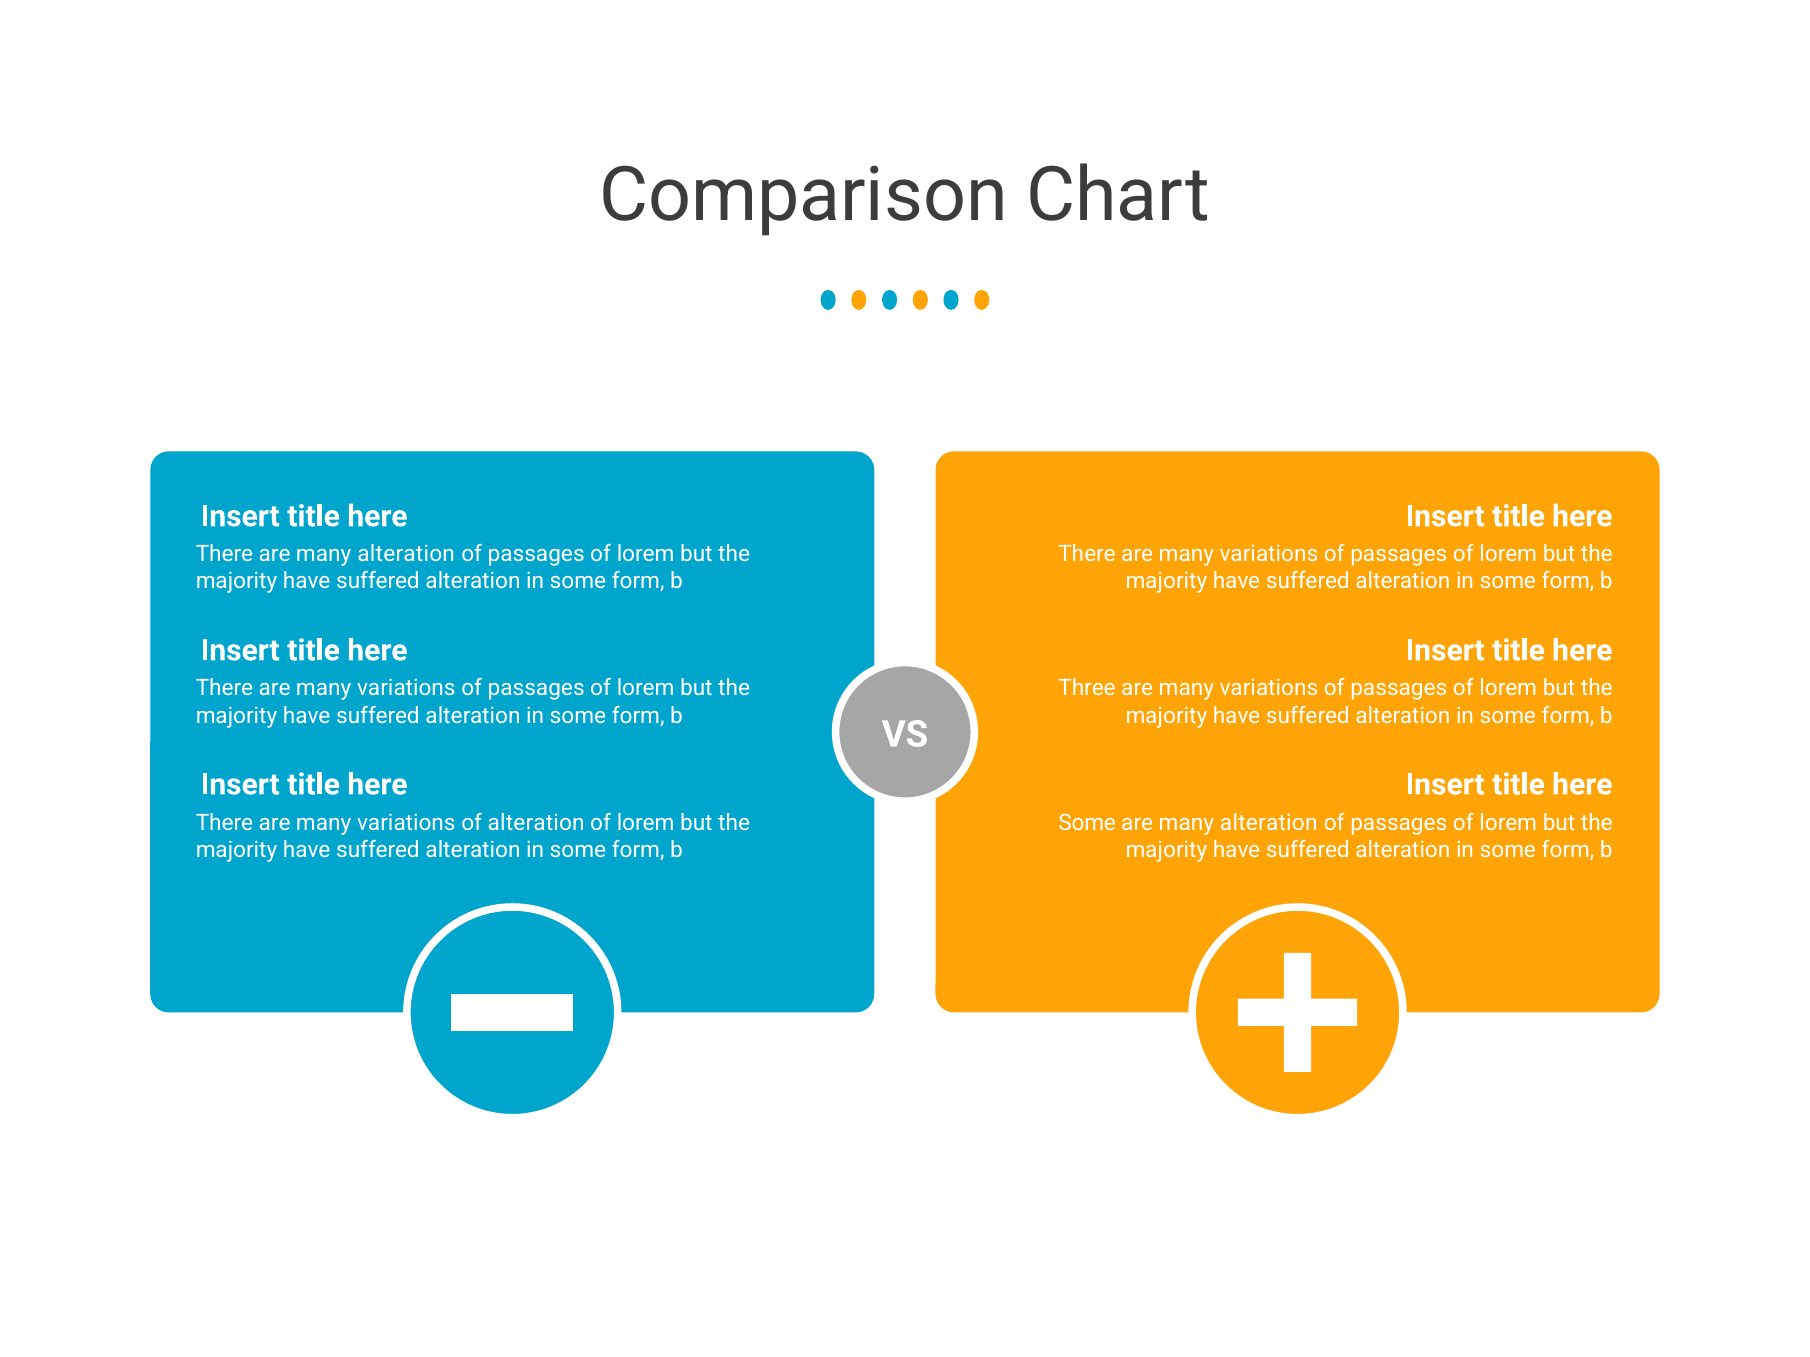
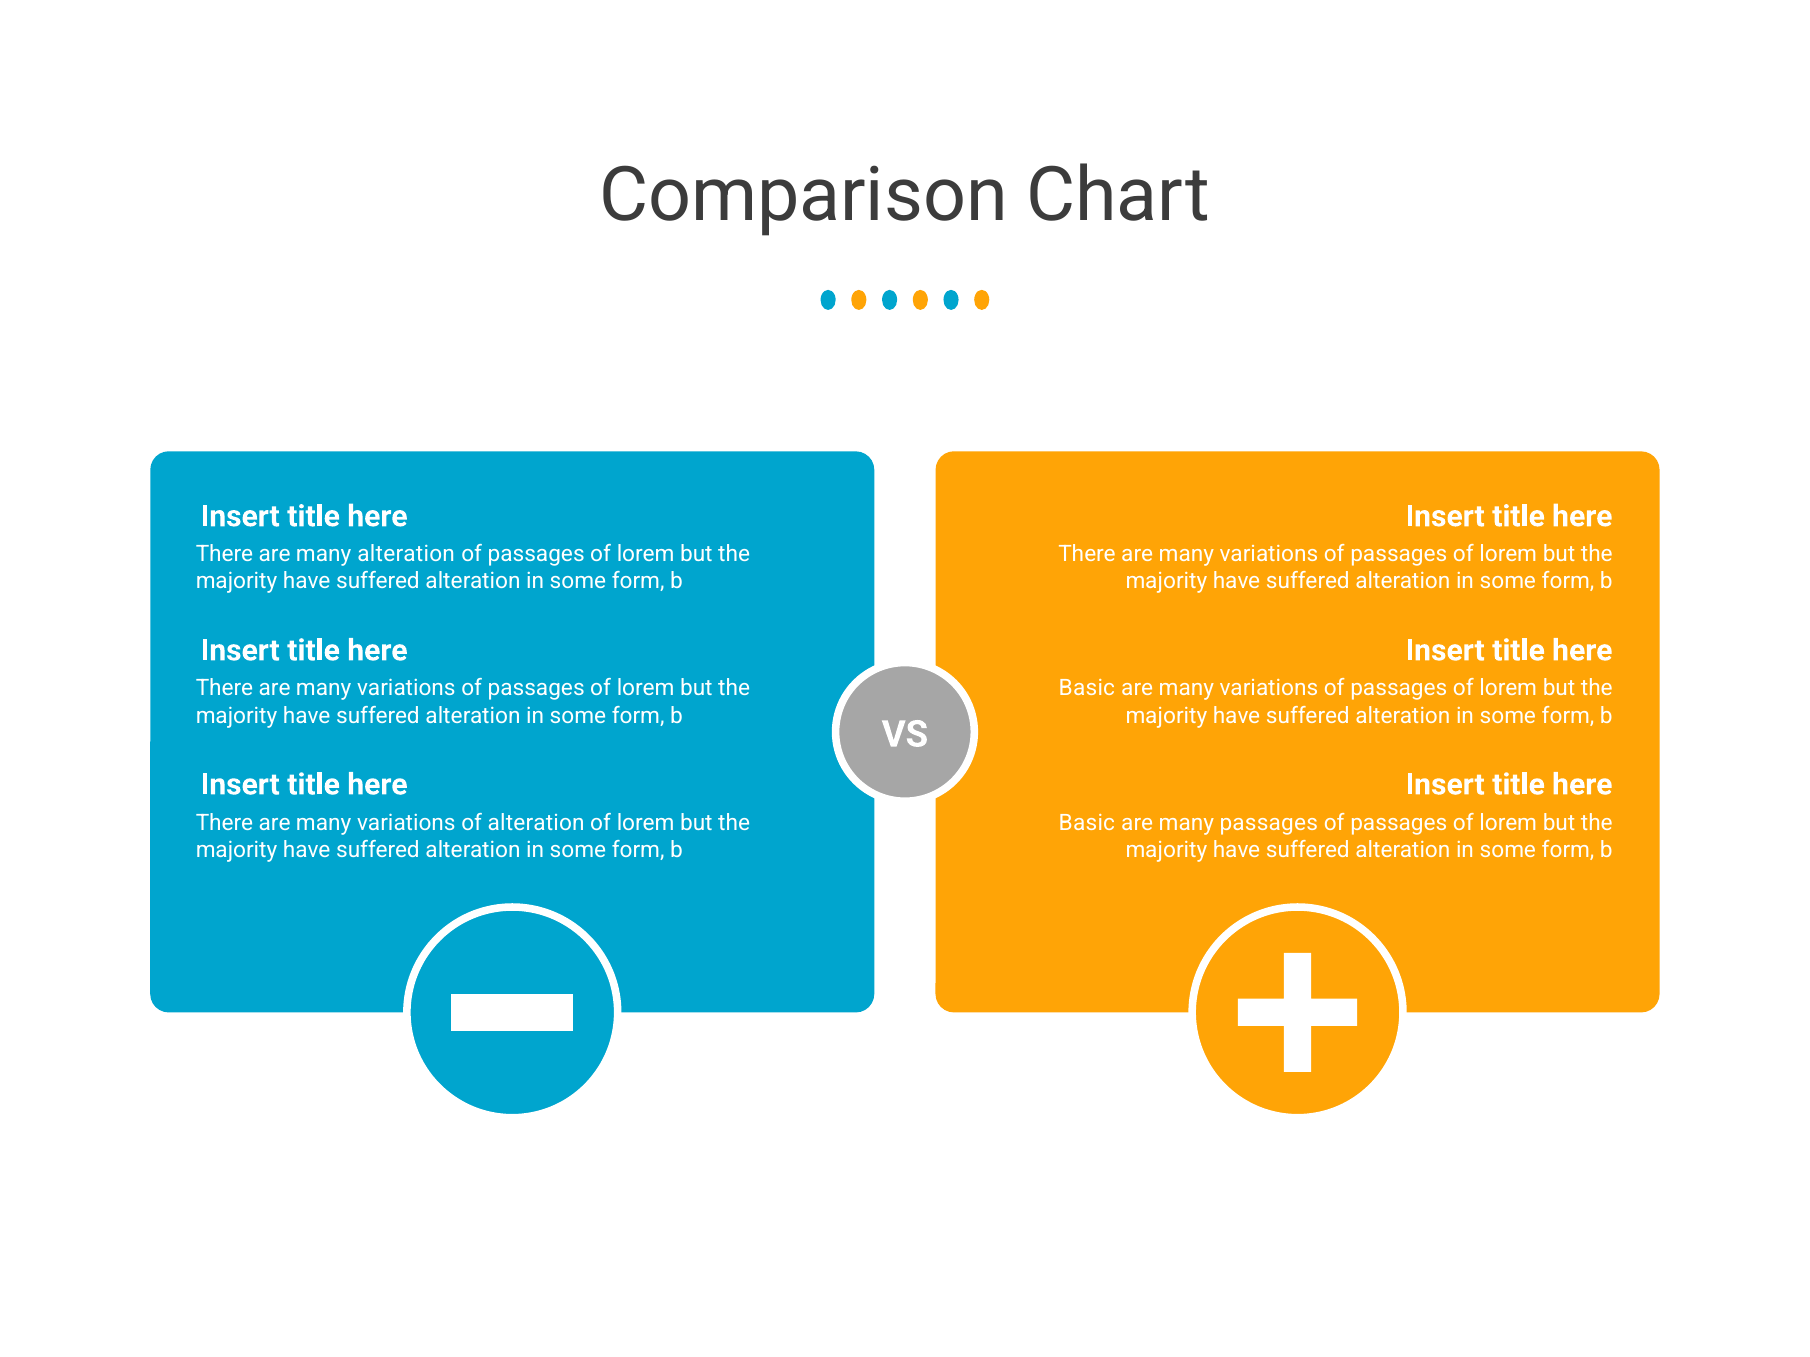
Three: Three -> Basic (1087, 689)
Some: Some -> Basic (1087, 823)
alteration: alteration -> passages (1269, 823)
